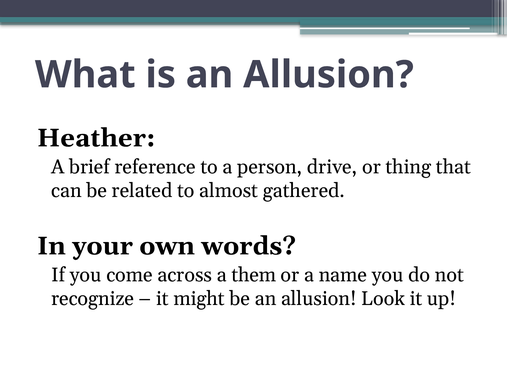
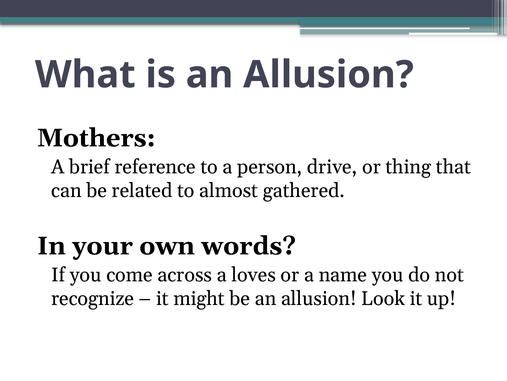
Heather: Heather -> Mothers (96, 138)
them: them -> loves (254, 274)
